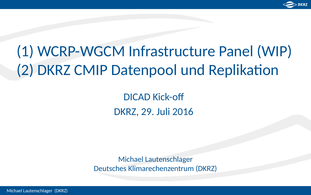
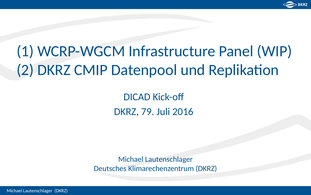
29: 29 -> 79 (148, 111)
